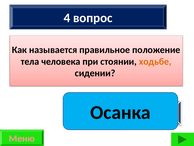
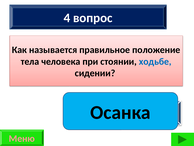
ходьбе colour: orange -> blue (155, 61)
